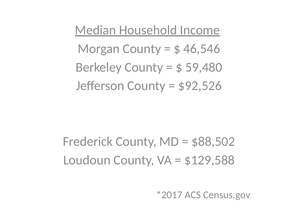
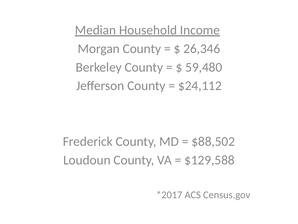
46,546: 46,546 -> 26,346 (202, 49)
$92,526: $92,526 -> $24,112 (200, 86)
